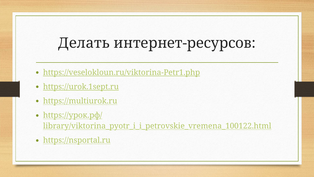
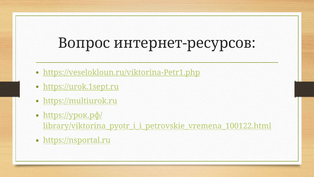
Делать: Делать -> Вопрос (84, 43)
